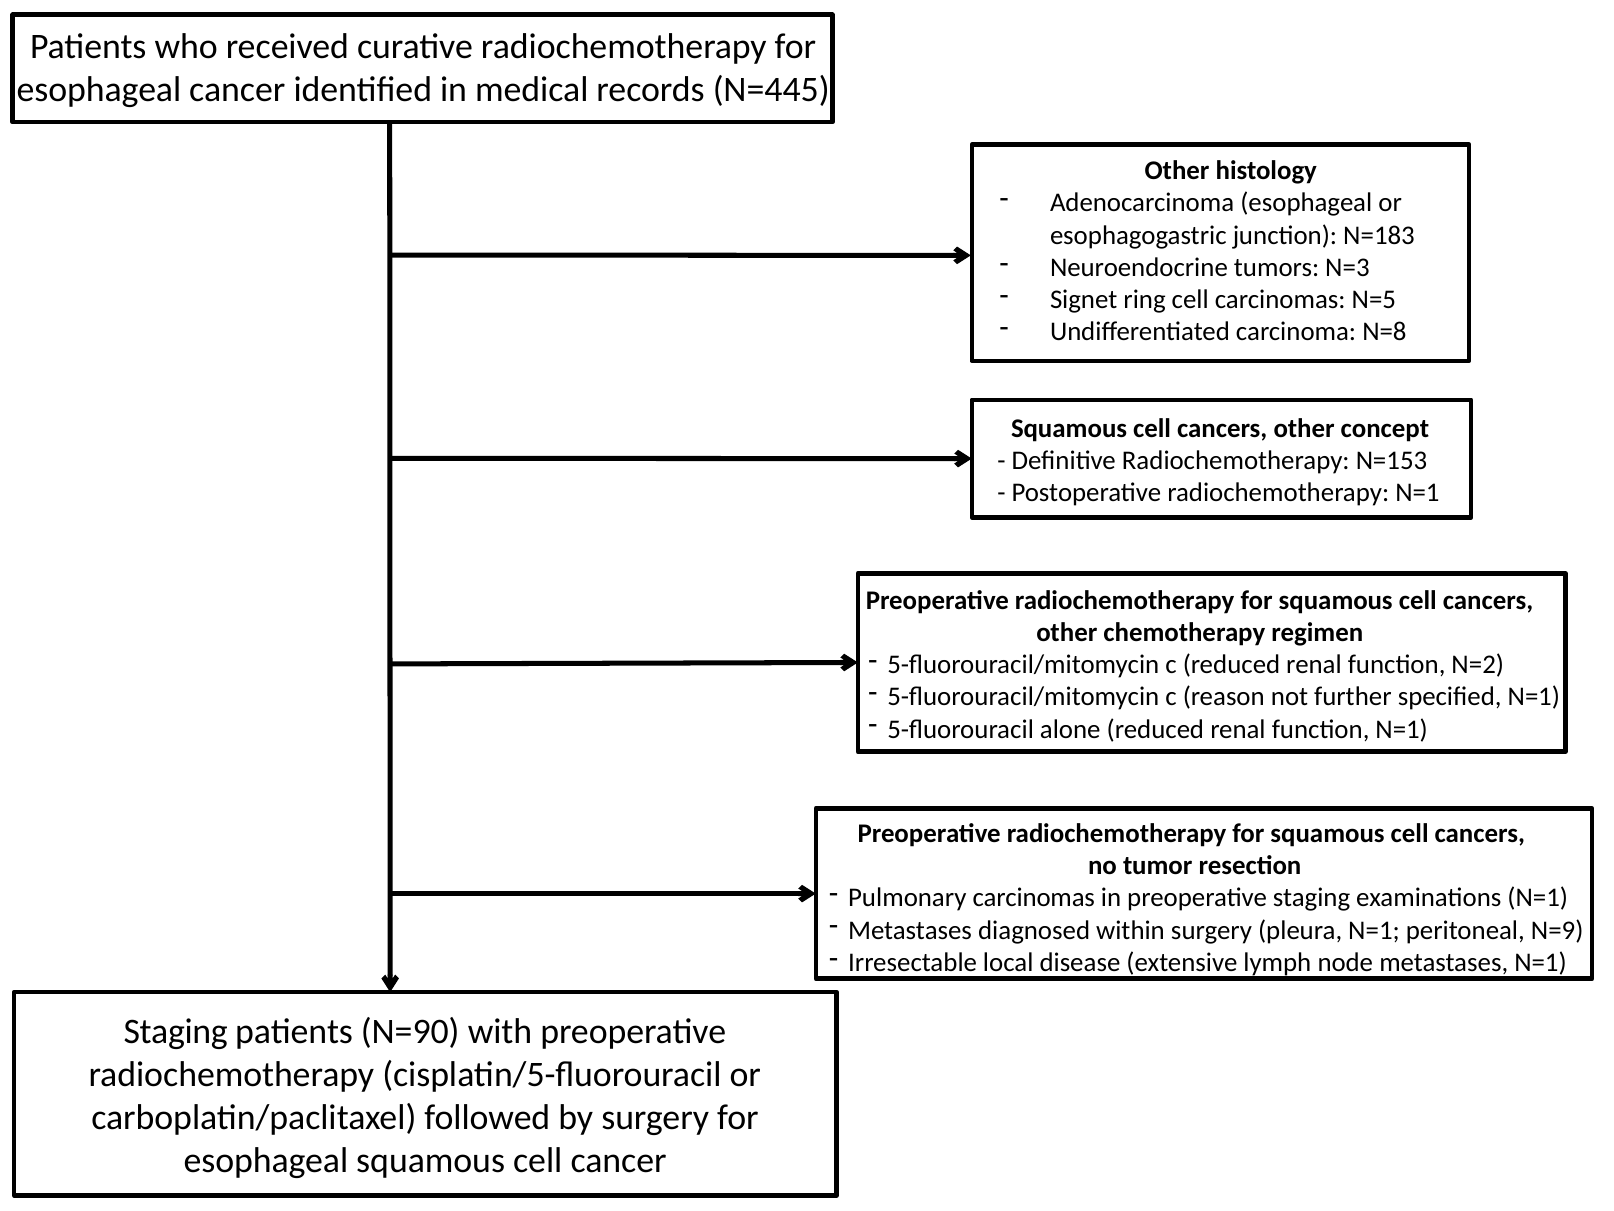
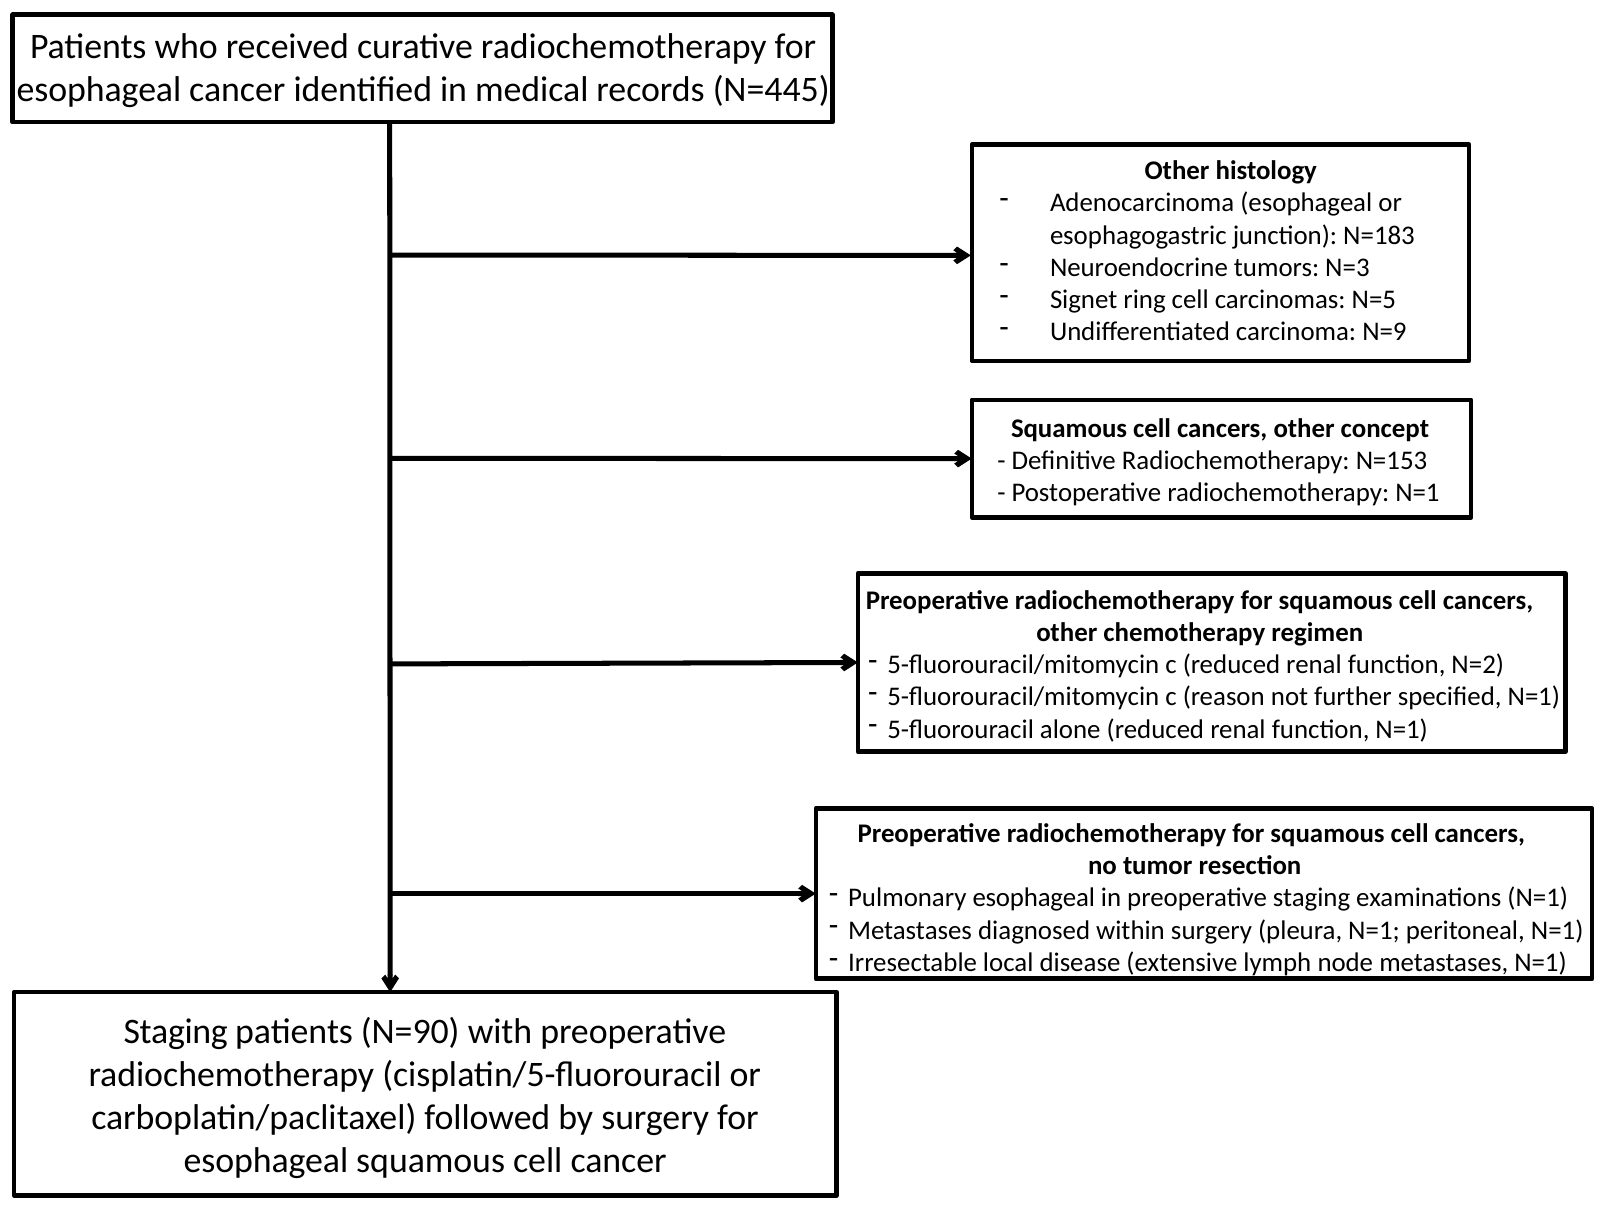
N=8: N=8 -> N=9 (1384, 332)
Pulmonary carcinomas: carcinomas -> esophageal (1034, 898)
peritoneal N=9: N=9 -> N=1 (1557, 930)
